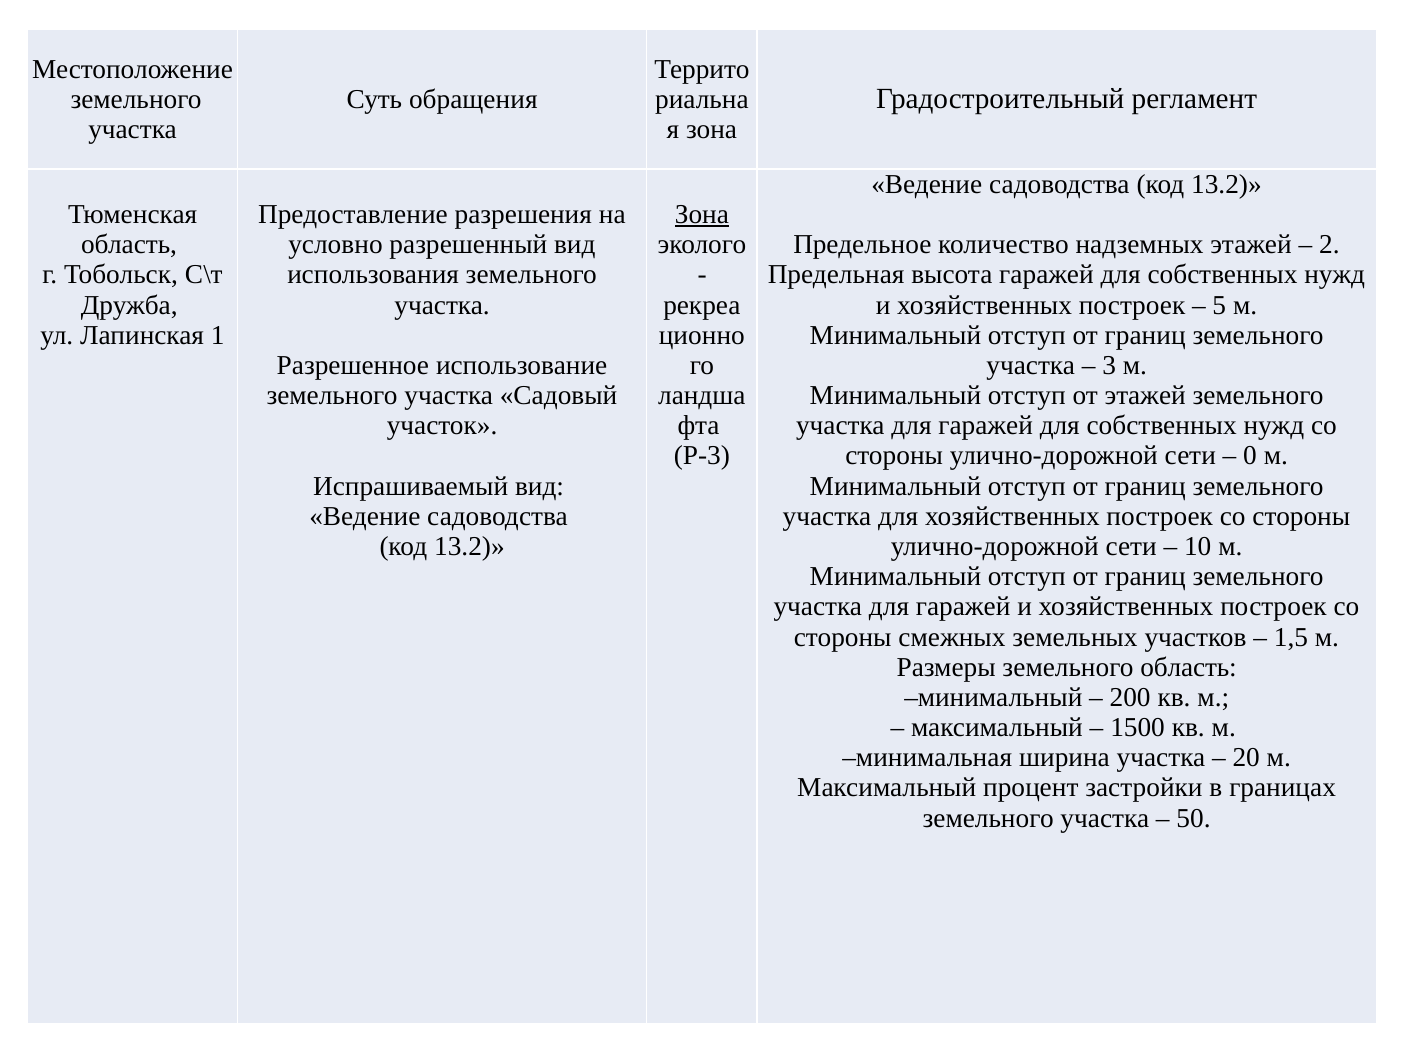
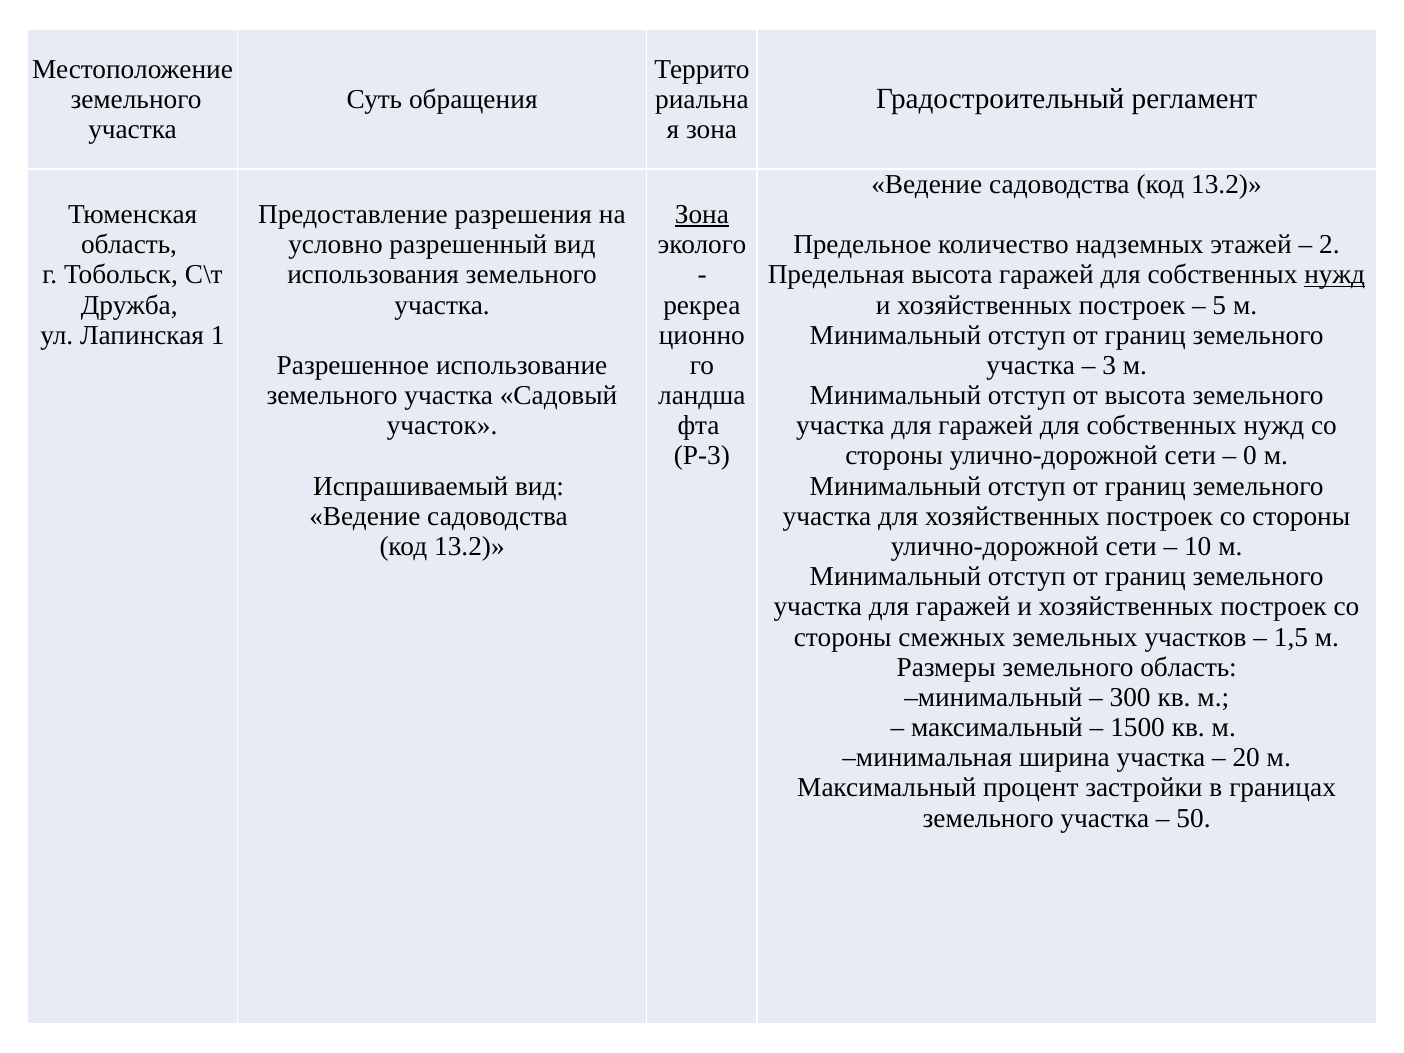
нужд underline: none -> present (1335, 275)
от этажей: этажей -> высота (1145, 396)
200: 200 -> 300 (1130, 697)
